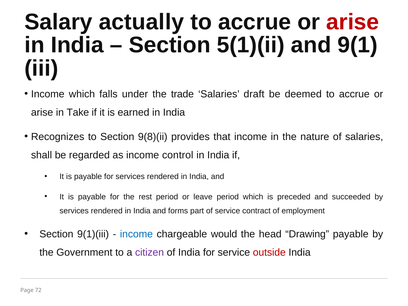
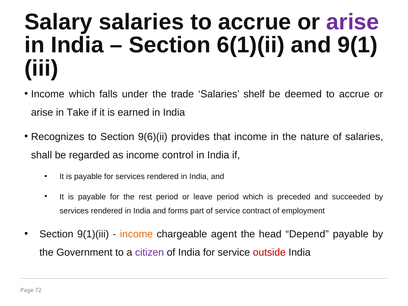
Salary actually: actually -> salaries (141, 22)
arise colour: red -> purple (353, 22)
5(1)(ii: 5(1)(ii -> 6(1)(ii (251, 45)
draft: draft -> shelf (254, 94)
9(8)(ii: 9(8)(ii -> 9(6)(ii (153, 137)
income colour: blue -> orange (136, 234)
would: would -> agent (224, 234)
Drawing: Drawing -> Depend (307, 234)
